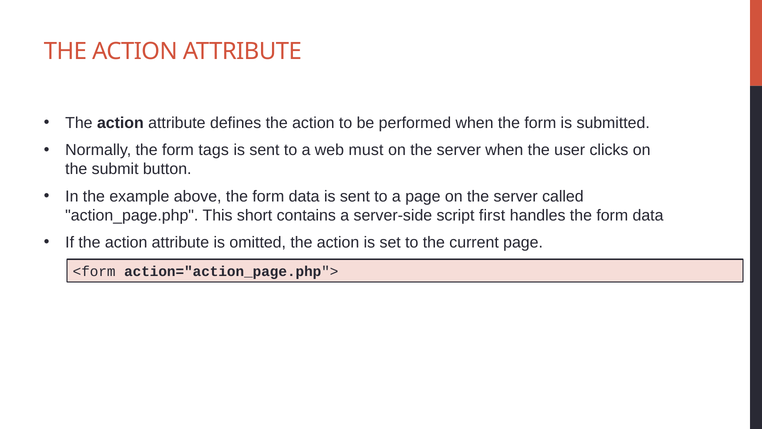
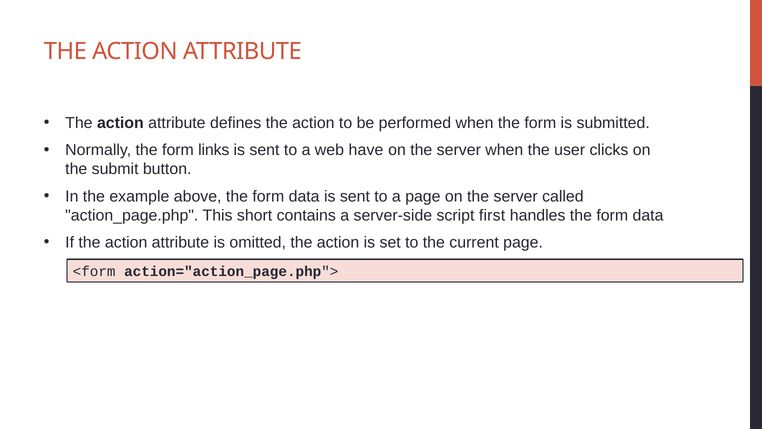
tags: tags -> links (214, 150)
must: must -> have (366, 150)
